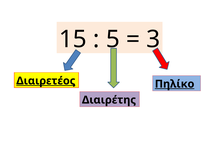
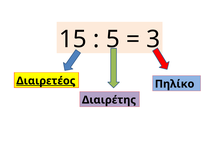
Πηλίκο underline: present -> none (175, 84)
